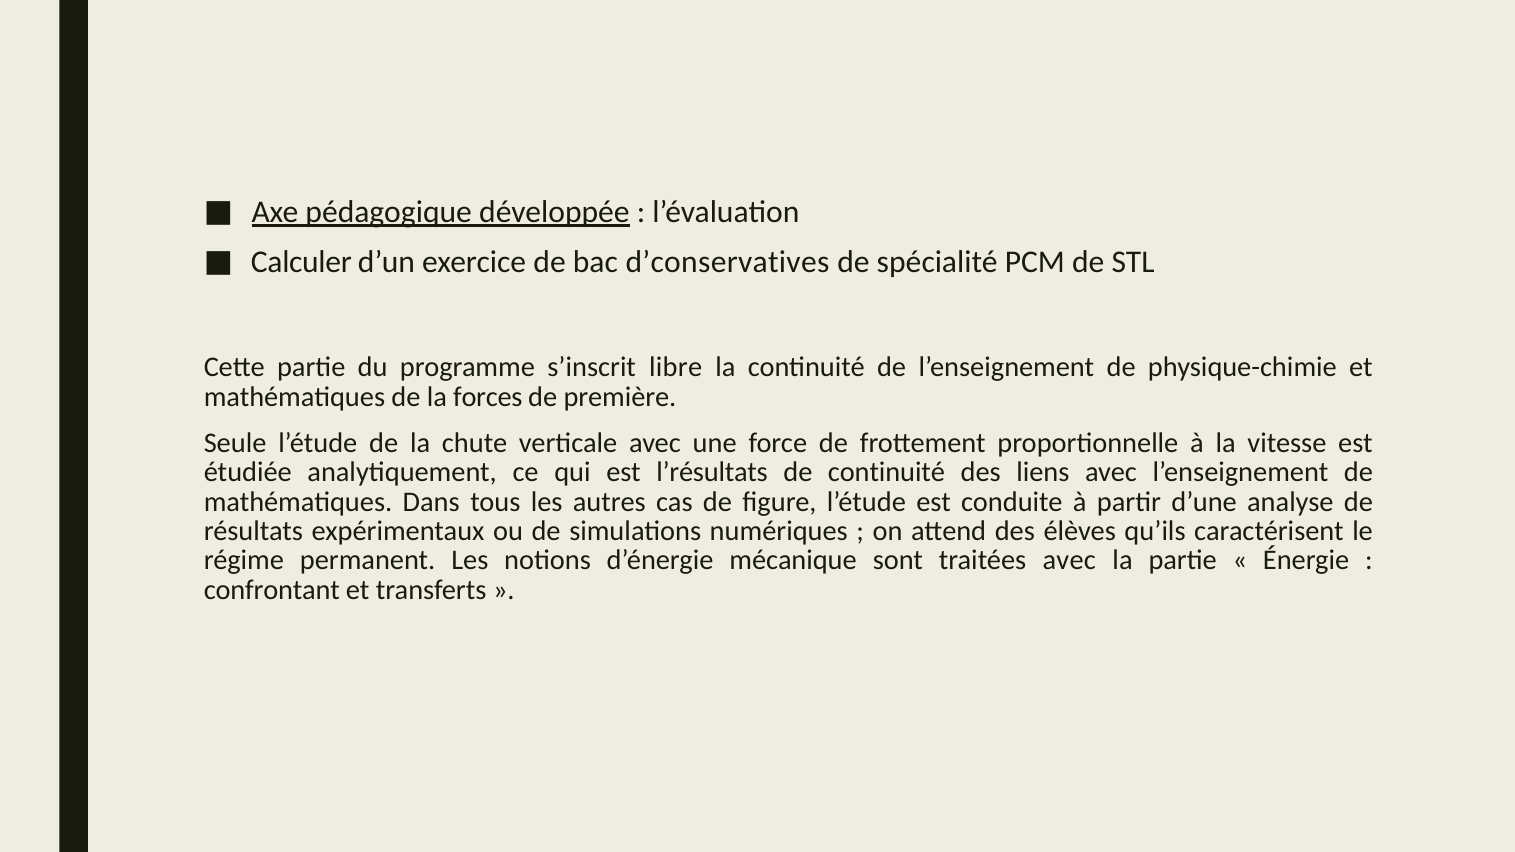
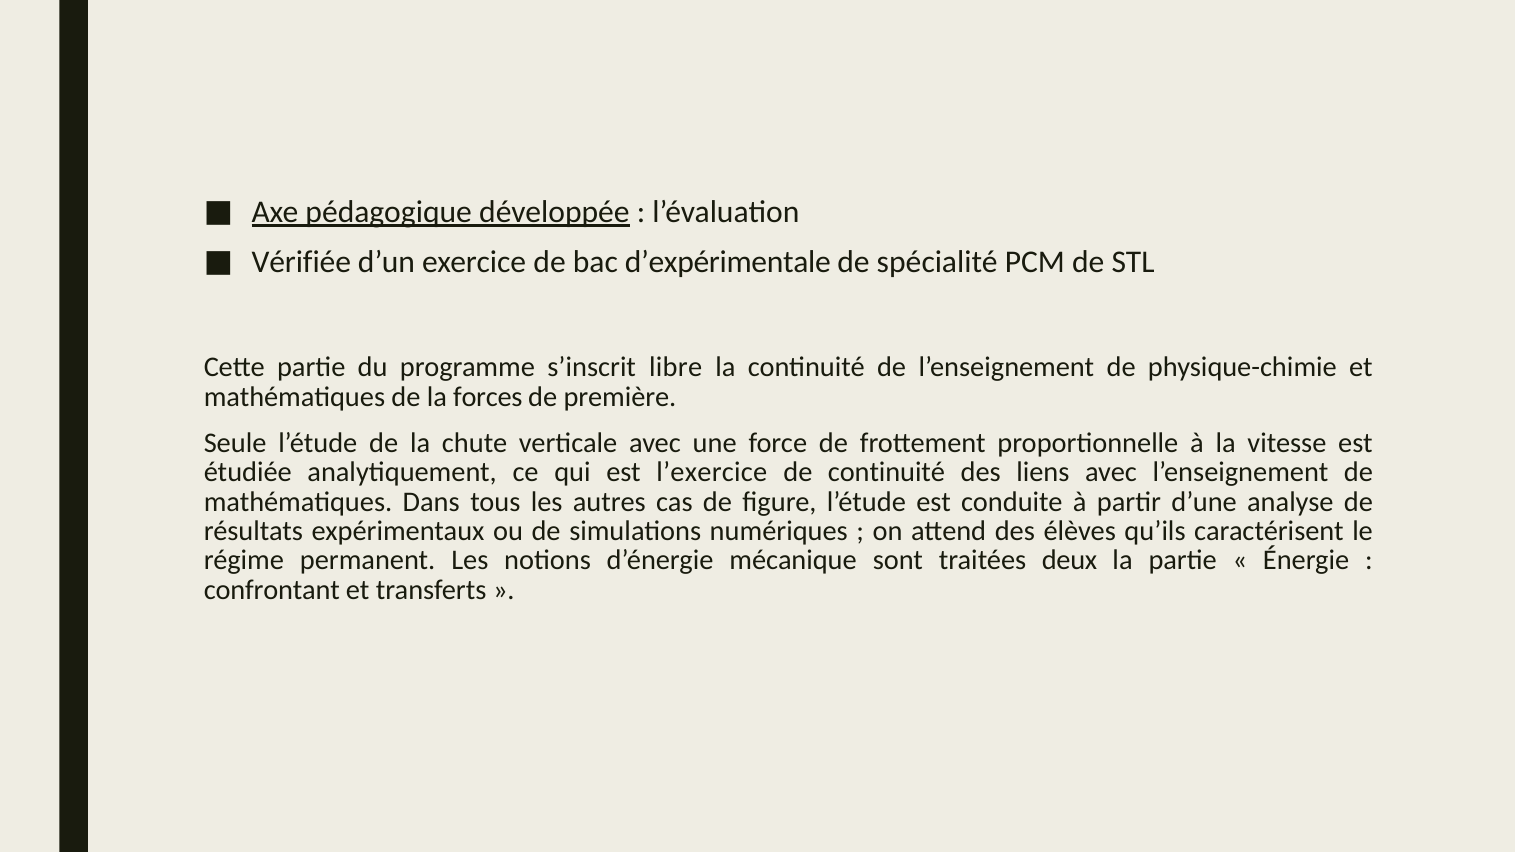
Calculer: Calculer -> Vérifiée (301, 262)
d’conservatives: d’conservatives -> d’expérimentale (728, 262)
l’résultats: l’résultats -> l’exercice (712, 472)
traitées avec: avec -> deux (1070, 560)
